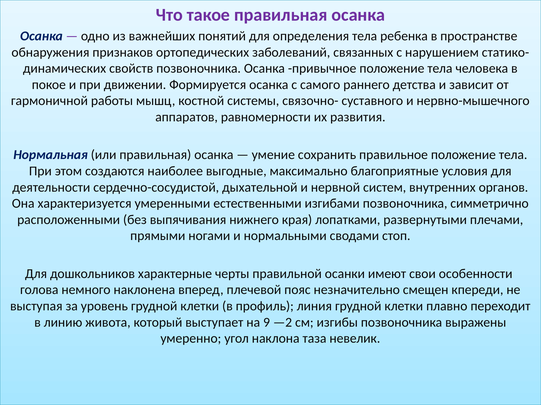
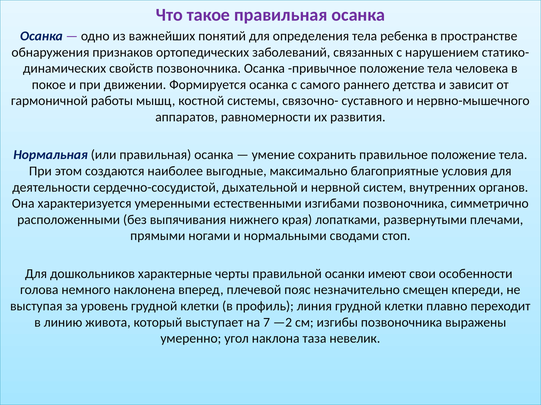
9: 9 -> 7 (267, 323)
